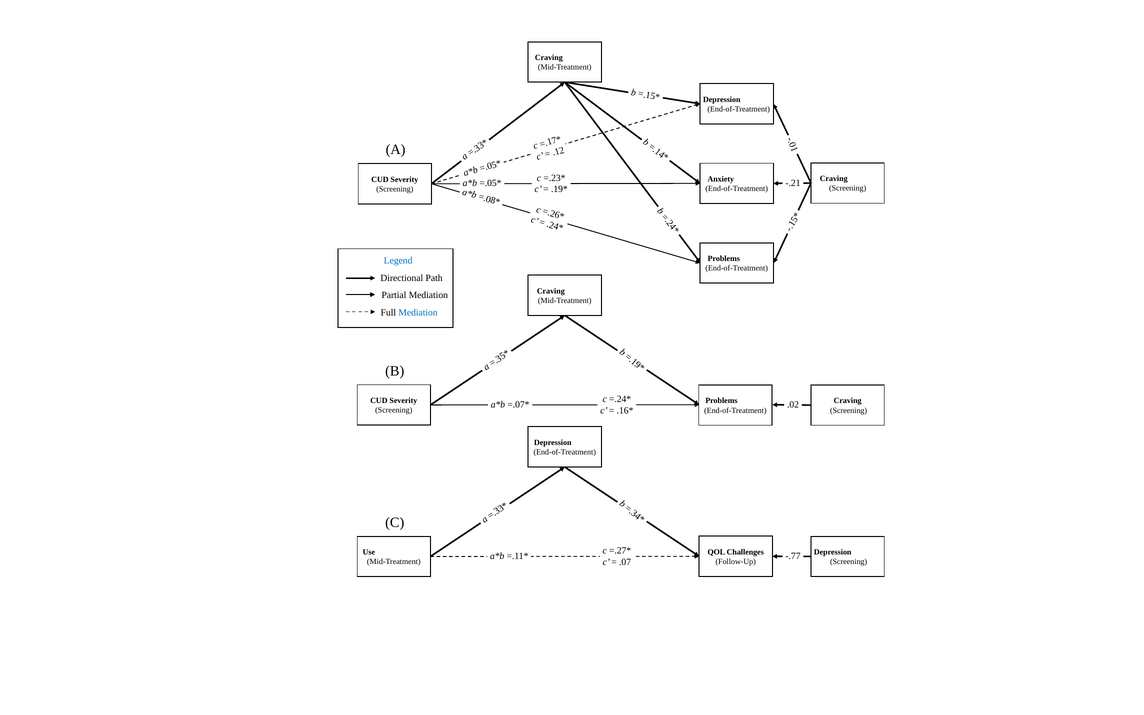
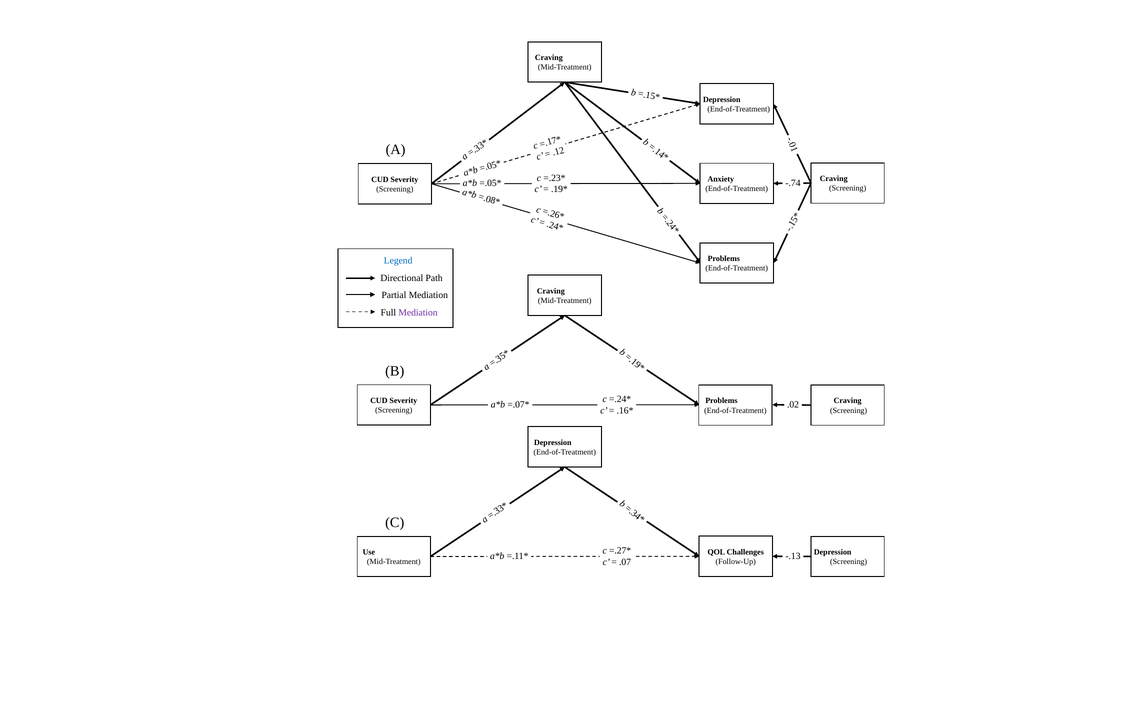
-.21: -.21 -> -.74 (793, 183)
Mediation colour: blue -> purple (418, 313)
-.77: -.77 -> -.13 (793, 556)
